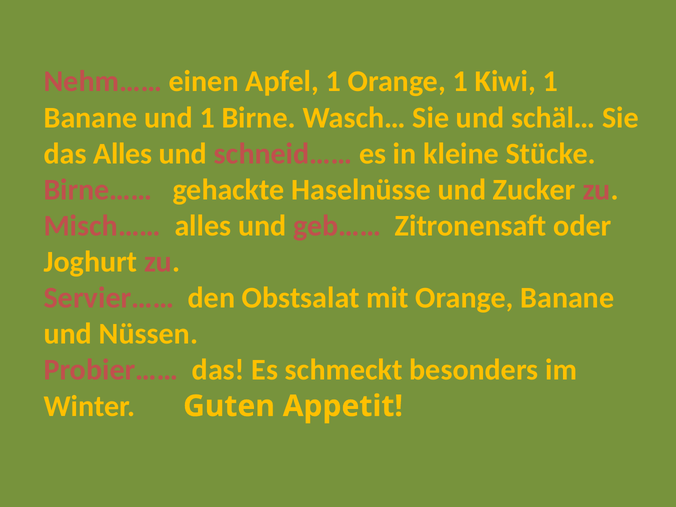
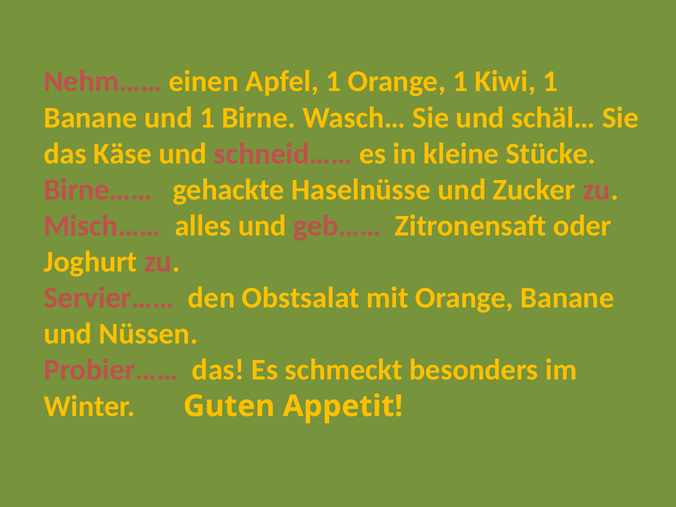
das Alles: Alles -> Käse (123, 154)
